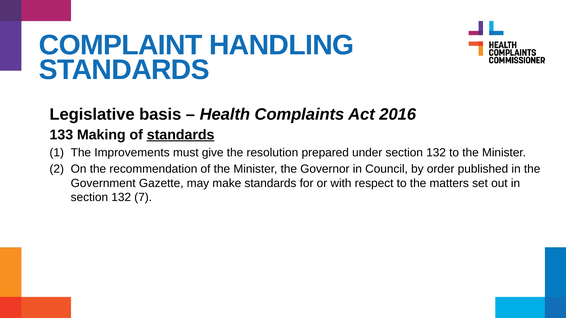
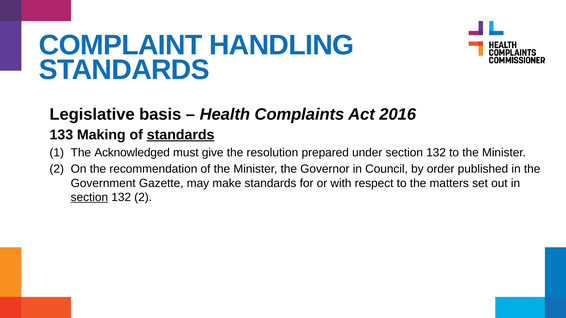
Improvements: Improvements -> Acknowledged (132, 153)
section underline: none -> present (89, 198)
132 7: 7 -> 2 (143, 198)
